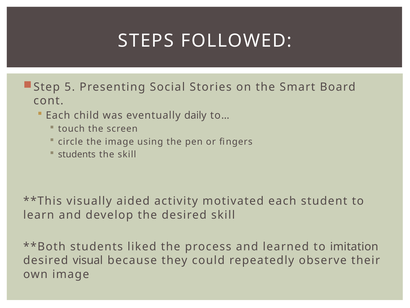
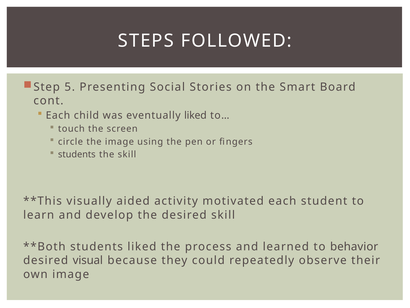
eventually daily: daily -> liked (195, 115)
imitation: imitation -> behavior (354, 246)
